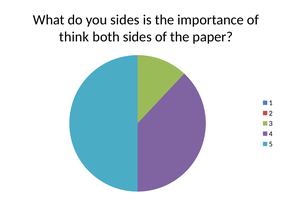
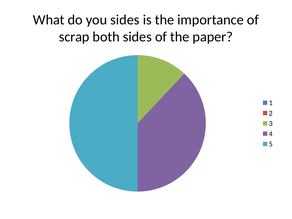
think: think -> scrap (74, 37)
